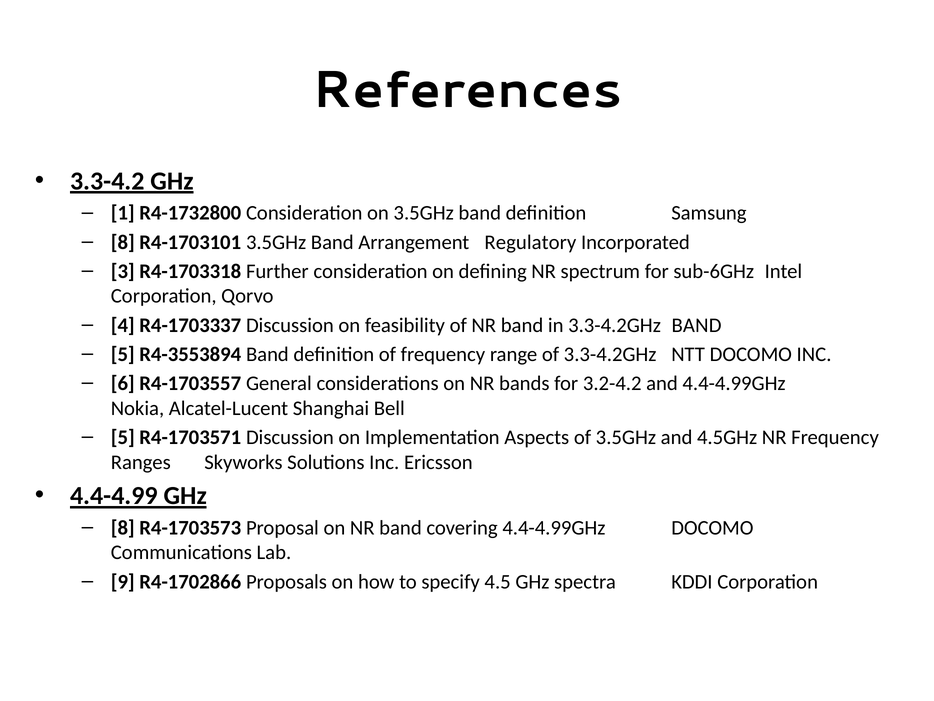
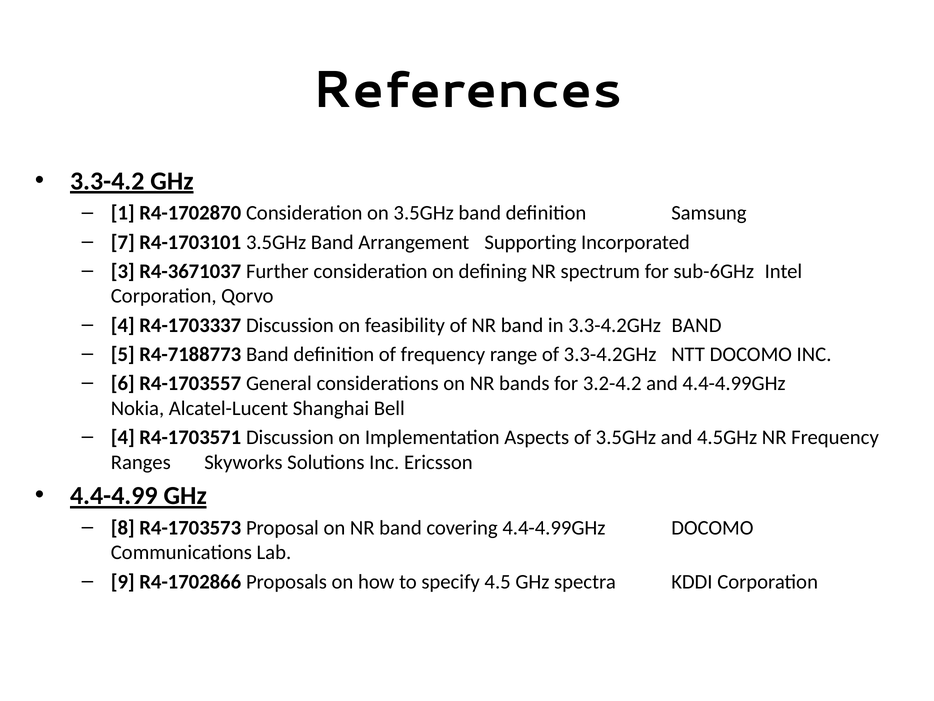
R4-1732800: R4-1732800 -> R4-1702870 (190, 213)
8: 8 -> 7 (123, 242)
Regulatory: Regulatory -> Supporting (530, 242)
R4-1703318: R4-1703318 -> R4-3671037 (190, 271)
R4-3553894: R4-3553894 -> R4-7188773 (190, 354)
5: 5 -> 4 (123, 437)
